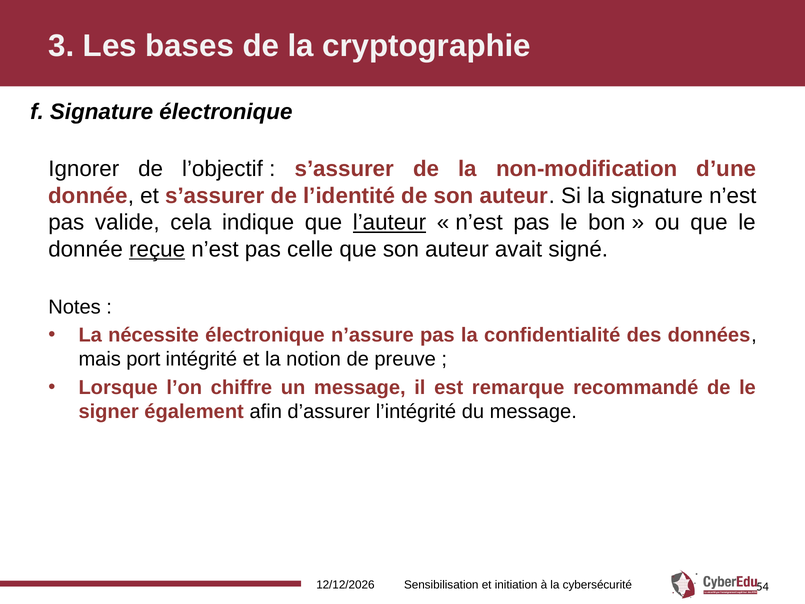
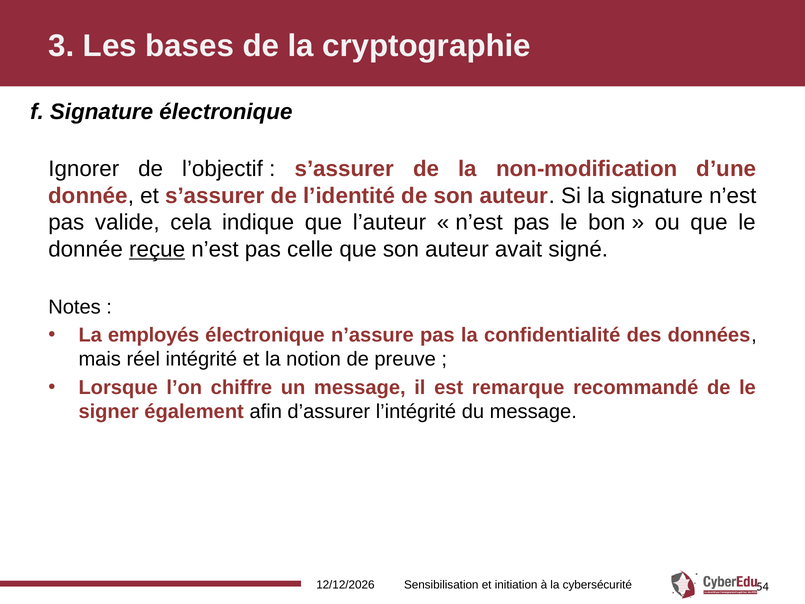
l’auteur underline: present -> none (389, 222)
nécessite: nécessite -> employés (154, 335)
port: port -> réel (143, 359)
